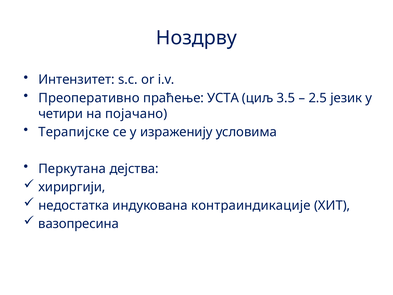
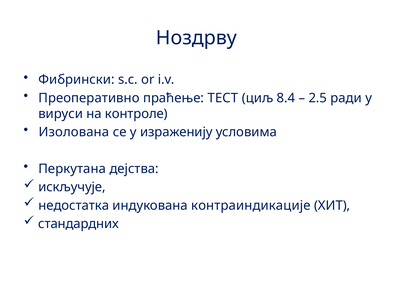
Интензитет: Интензитет -> Фибрински (76, 80)
УСТА: УСТА -> ТЕСТ (223, 98)
3.5: 3.5 -> 8.4 (286, 98)
језик: језик -> ради (346, 98)
четири: четири -> вируси (61, 114)
појачано: појачано -> контроле (136, 114)
Терапијске: Терапијске -> Изолована (74, 132)
хириргији: хириргији -> искључује (72, 187)
вазопресина: вазопресина -> стандардних (79, 224)
